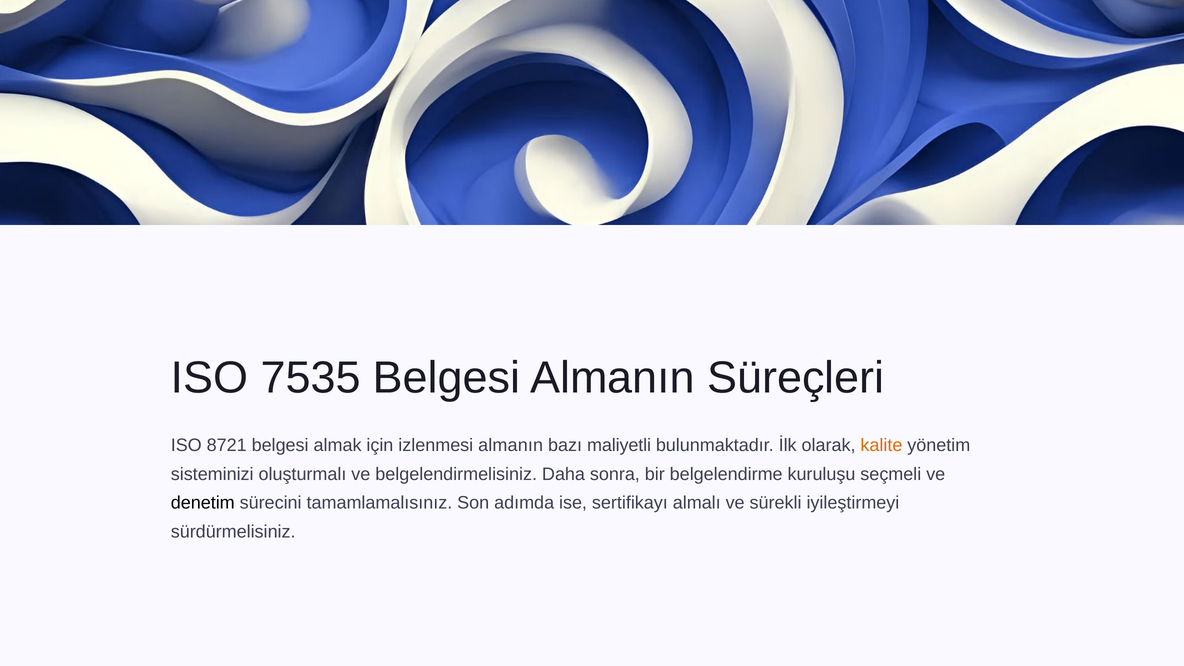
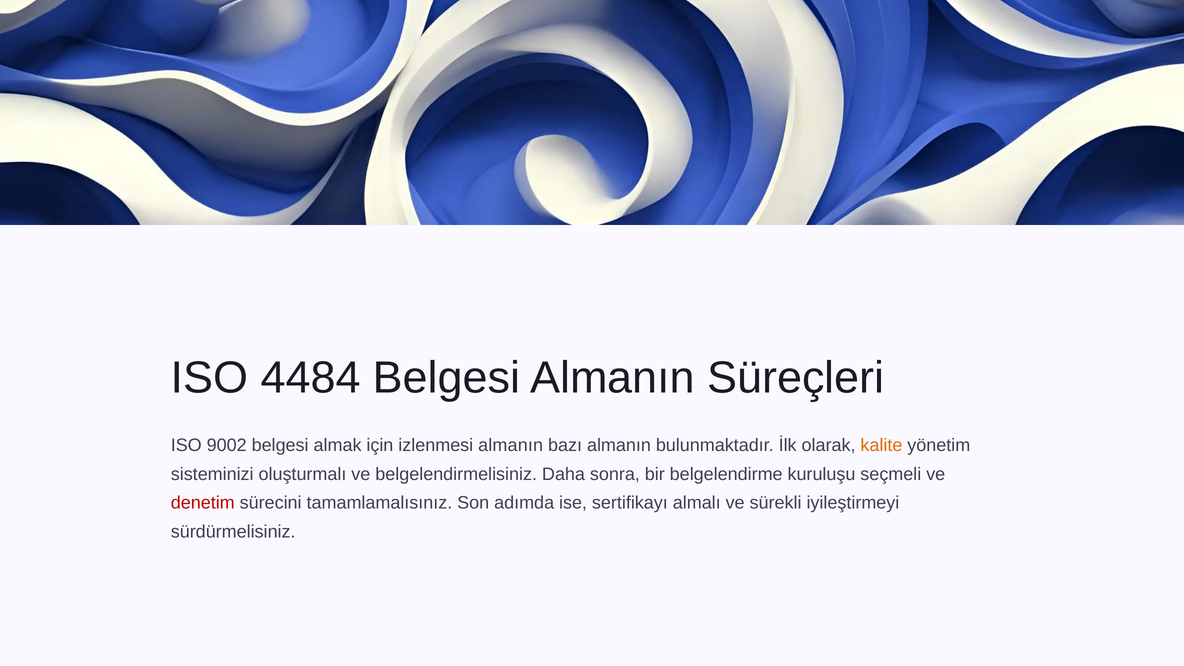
7535: 7535 -> 4484 (311, 378)
8721: 8721 -> 9002 (227, 445)
bazı maliyetli: maliyetli -> almanın (619, 445)
denetim colour: black -> red (203, 503)
